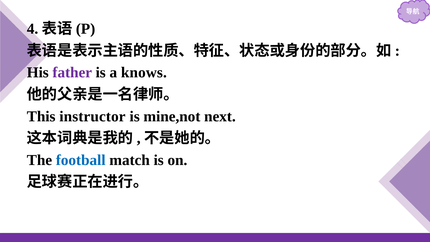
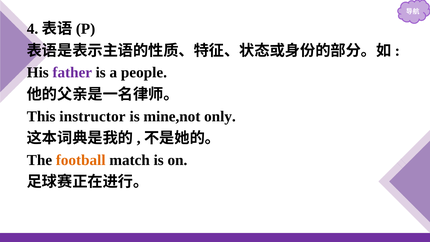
knows: knows -> people (144, 73)
next: next -> only (220, 116)
football colour: blue -> orange (81, 160)
